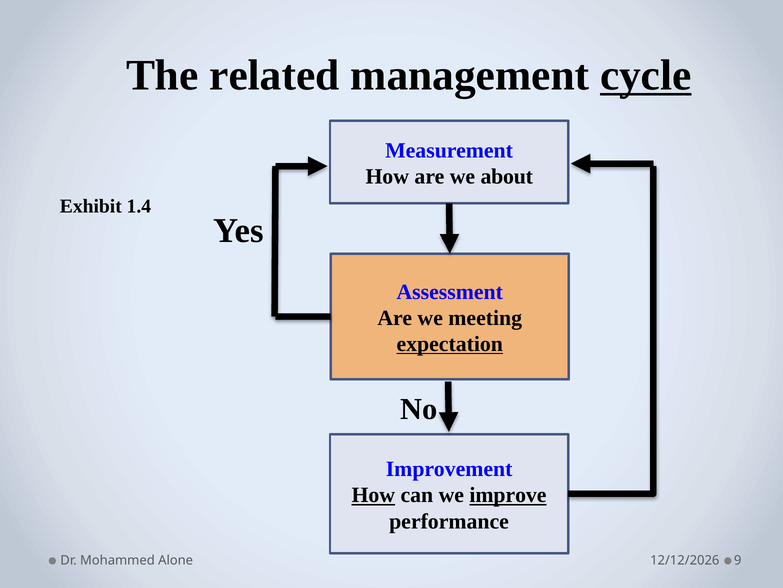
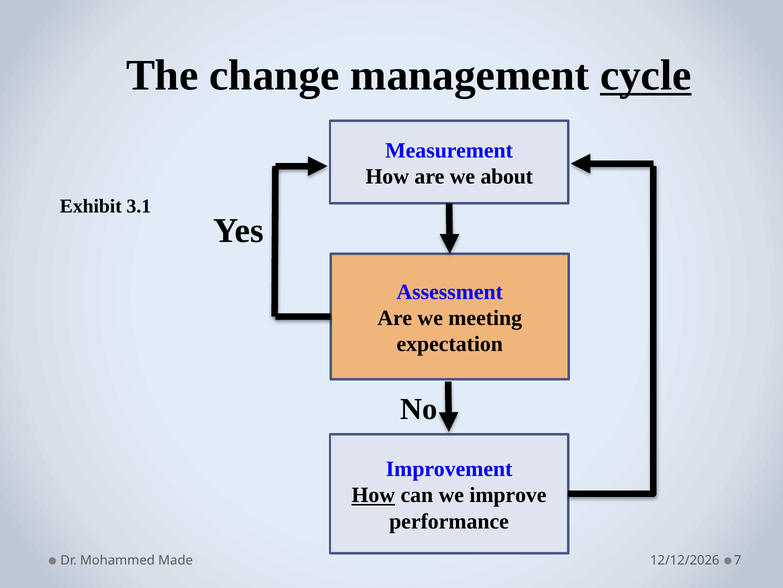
related: related -> change (274, 75)
1.4: 1.4 -> 3.1 (139, 206)
expectation underline: present -> none (450, 344)
improve underline: present -> none (508, 495)
Alone: Alone -> Made (176, 560)
9: 9 -> 7 (738, 560)
